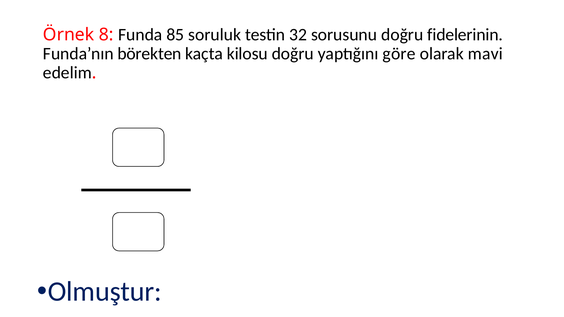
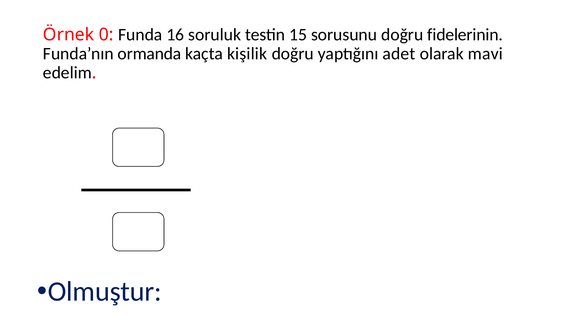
8: 8 -> 0 (106, 35)
85: 85 -> 16 (175, 35)
32: 32 -> 15 (298, 35)
börekten: börekten -> ormanda (150, 54)
kilosu: kilosu -> kişilik (247, 54)
göre: göre -> adet (399, 54)
